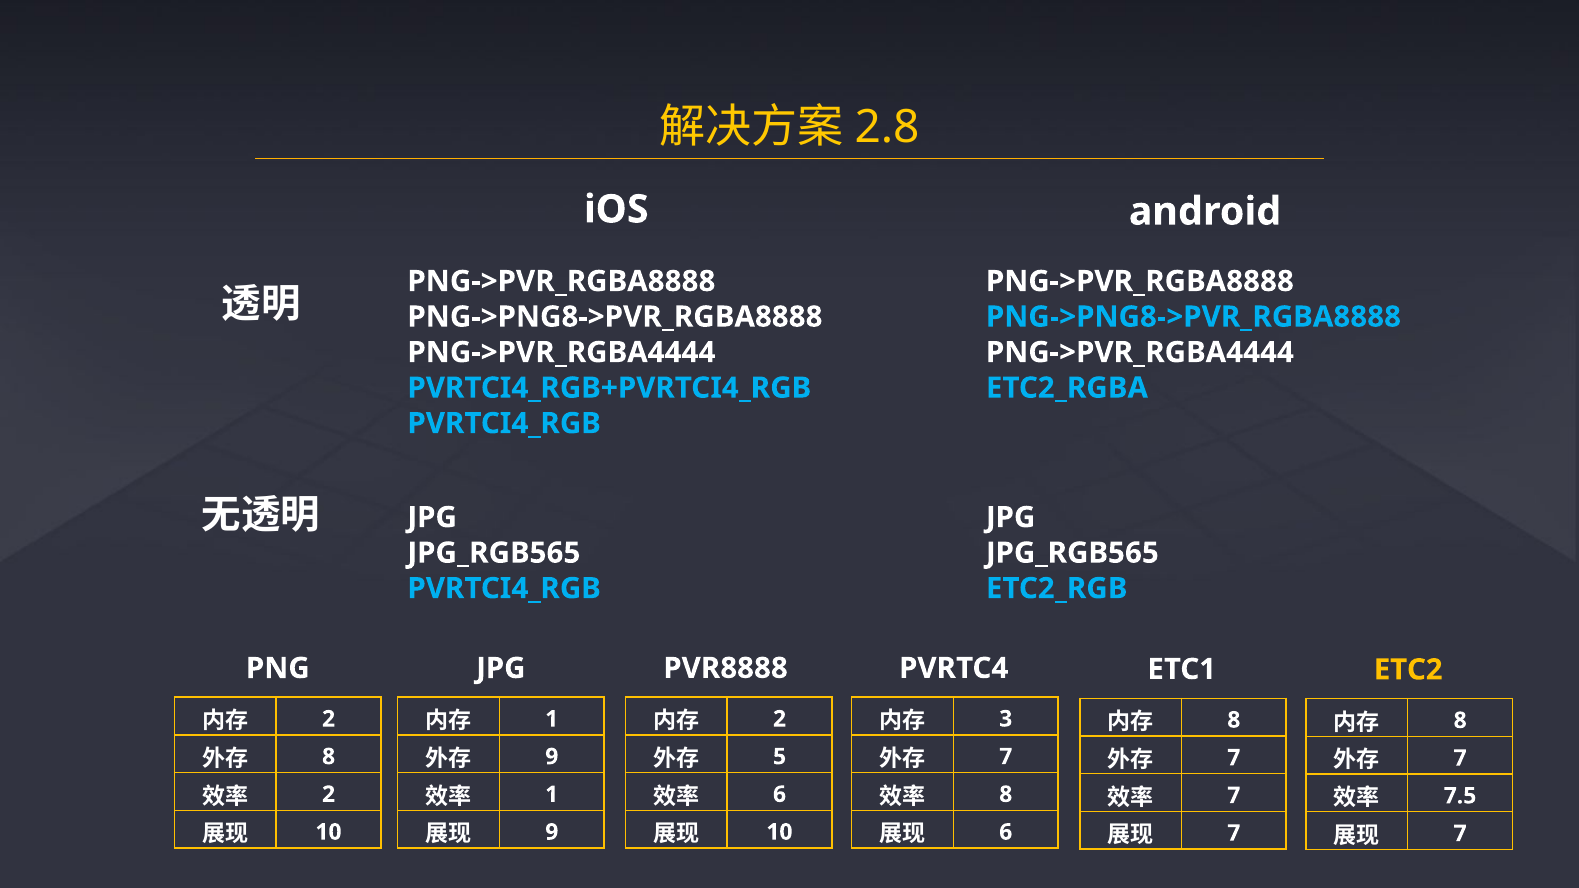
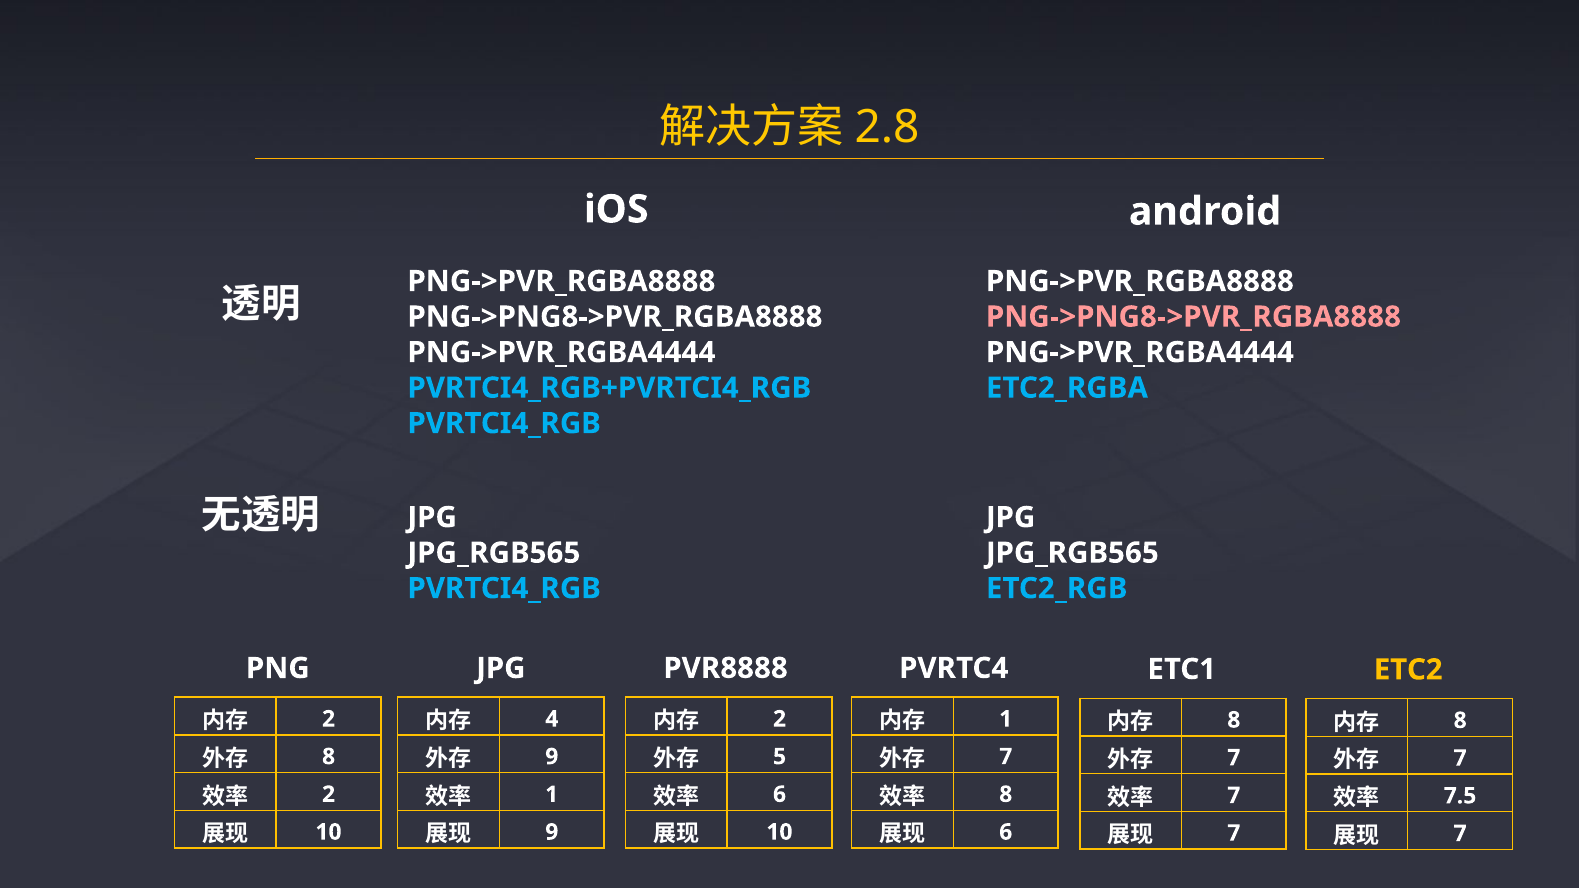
PNG->PNG8->PVR_RGBA8888 colour: light blue -> pink (1193, 317)
1: 1 -> 4 (552, 719)
3: 3 -> 1 (1006, 719)
